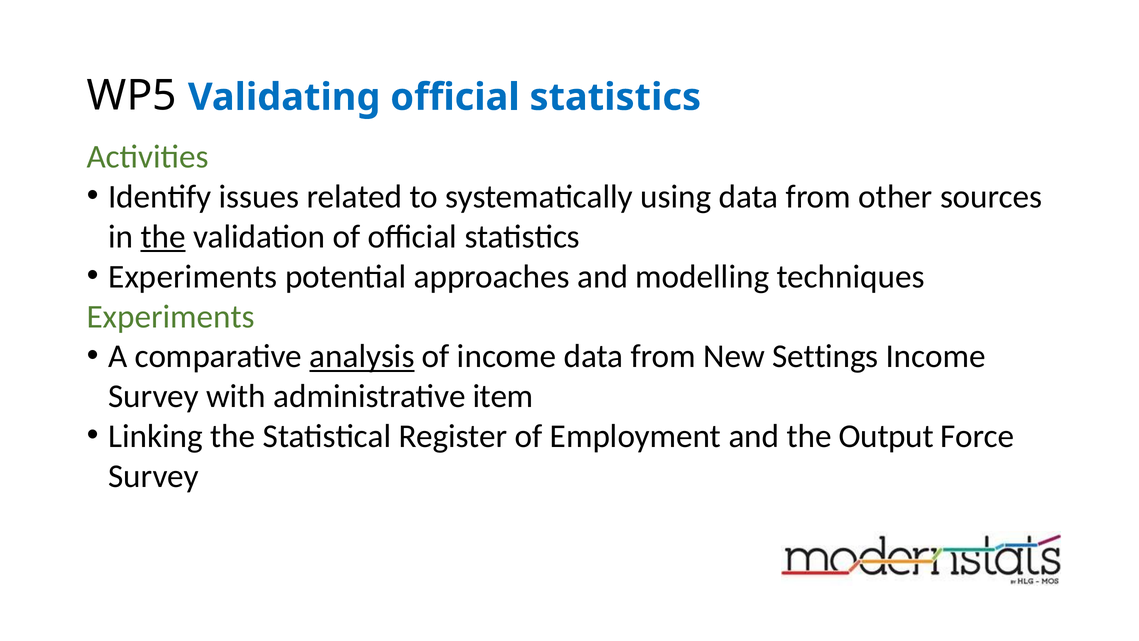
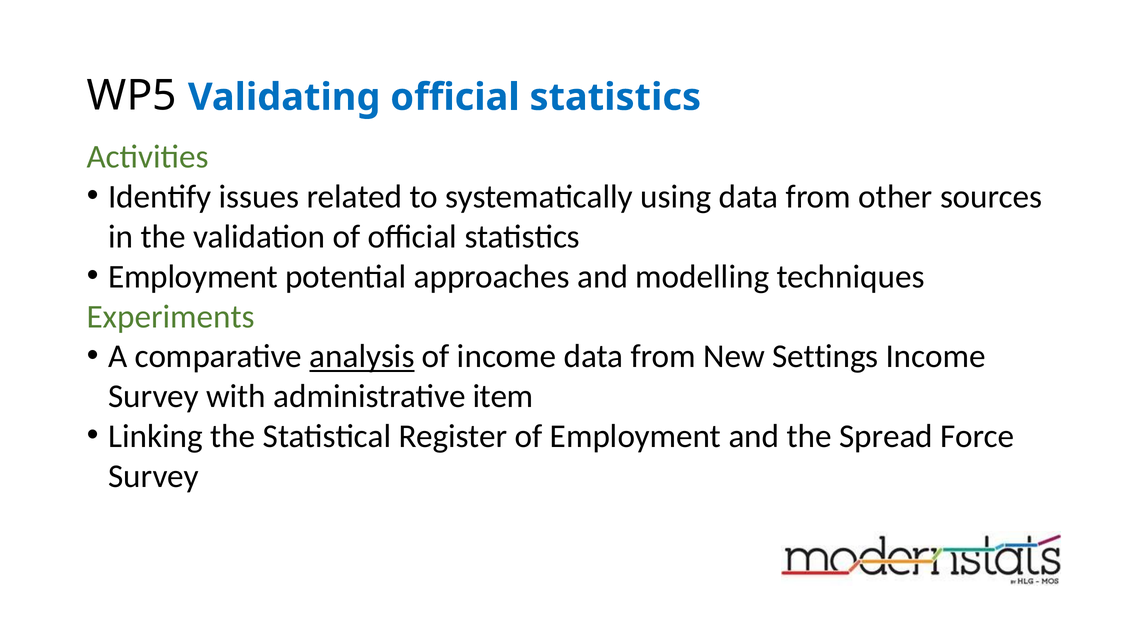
the underline: present -> none (163, 237)
Experiments: Experiments -> Employment (193, 277)
Output: Output -> Spread (886, 436)
